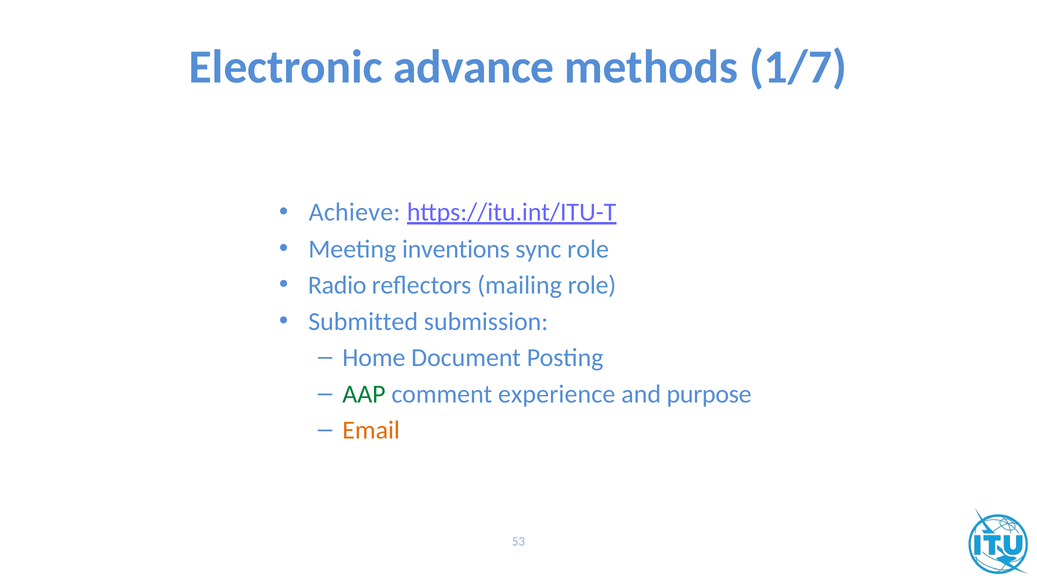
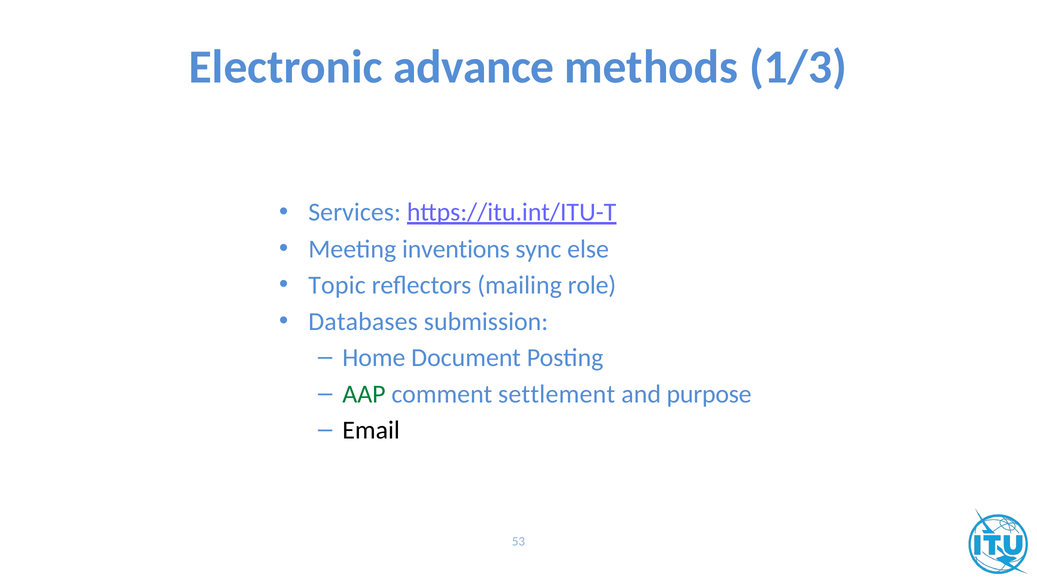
1/7: 1/7 -> 1/3 (798, 67)
Achieve: Achieve -> Services (355, 212)
sync role: role -> else (588, 249)
Radio: Radio -> Topic (337, 285)
Submitted: Submitted -> Databases (363, 322)
experience: experience -> settlement (557, 394)
Email colour: orange -> black (371, 431)
